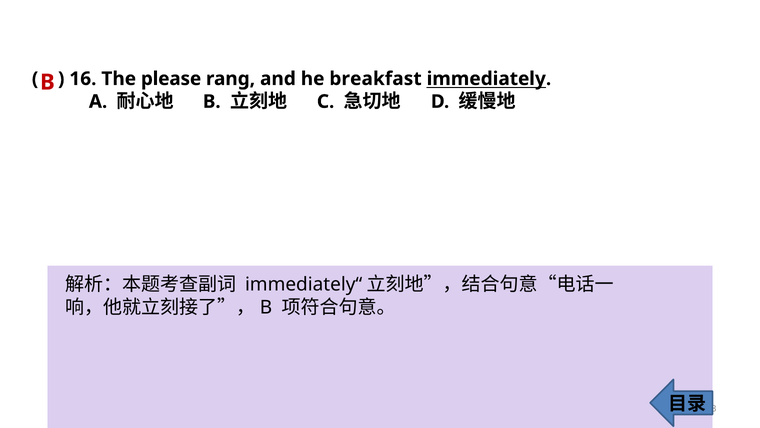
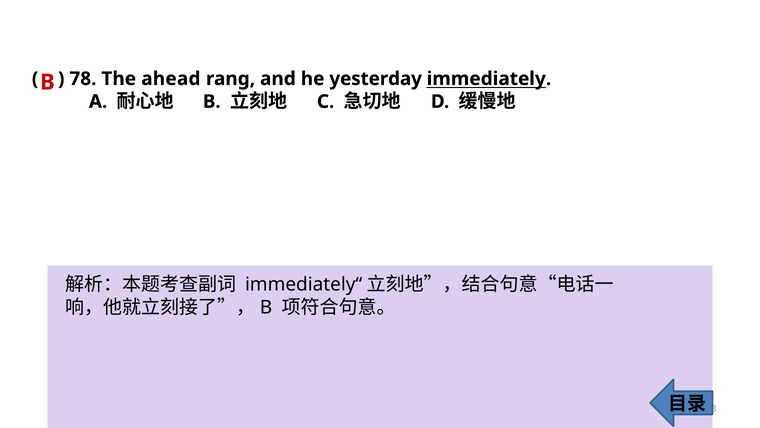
16: 16 -> 78 (83, 79)
please: please -> ahead (171, 79)
breakfast: breakfast -> yesterday (376, 79)
